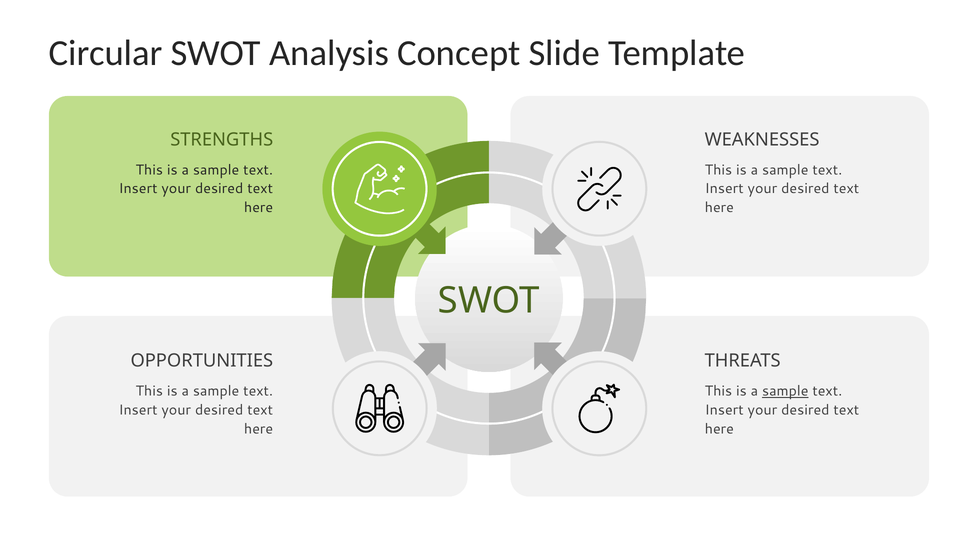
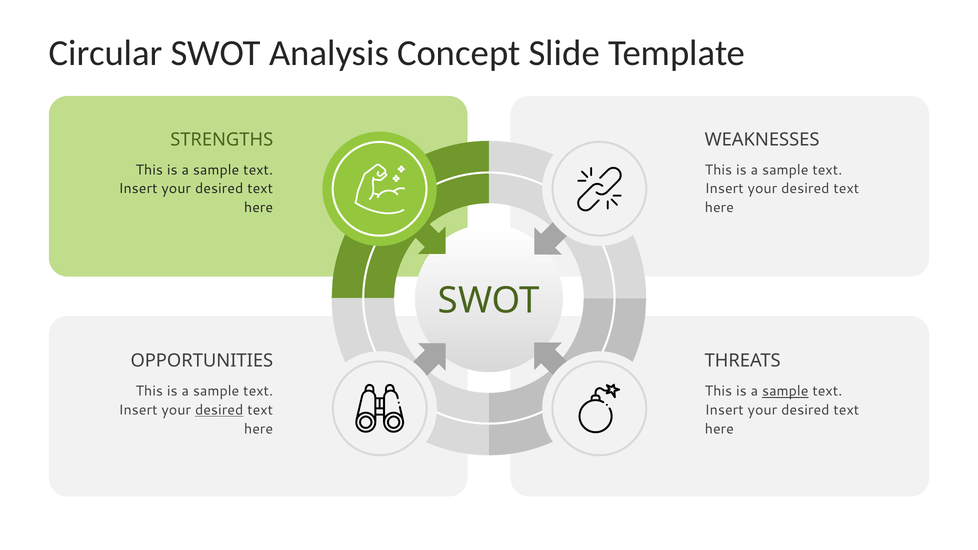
desired underline: none -> present (219, 410)
